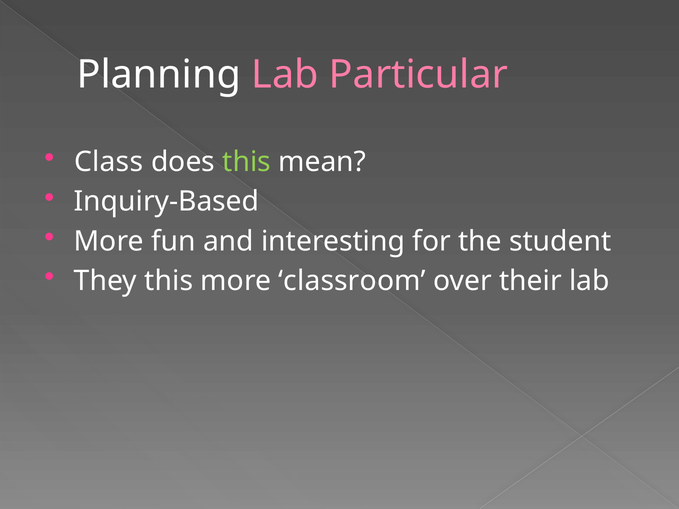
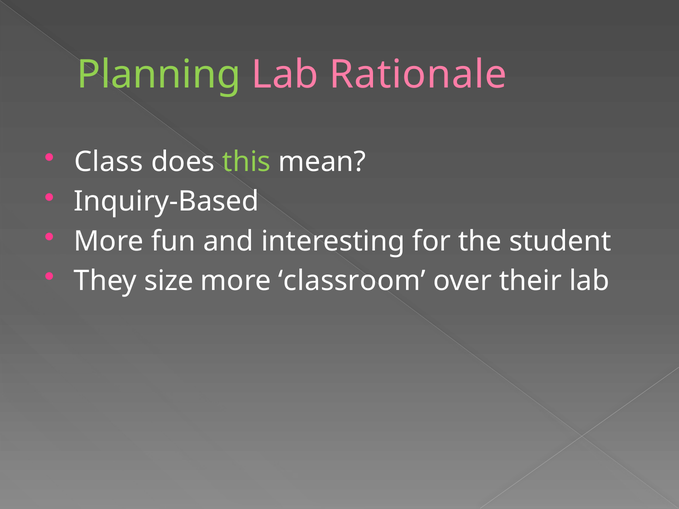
Planning colour: white -> light green (159, 75)
Particular: Particular -> Rationale (418, 75)
They this: this -> size (169, 281)
